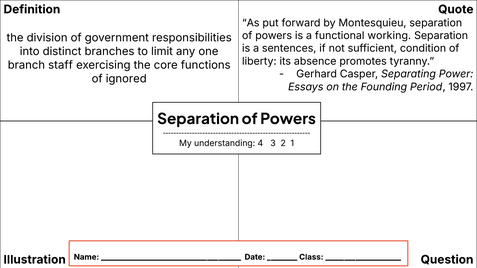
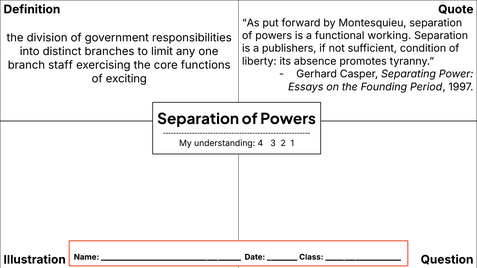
sentences: sentences -> publishers (289, 49)
ignored: ignored -> exciting (126, 79)
